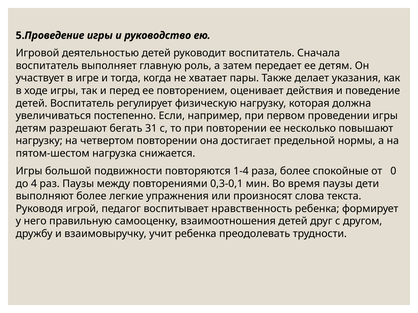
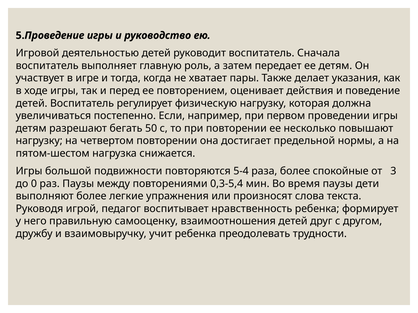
31: 31 -> 50 (151, 129)
1-4: 1-4 -> 5-4 (241, 171)
0: 0 -> 3 (393, 171)
4: 4 -> 0 (34, 184)
0,3-0,1: 0,3-0,1 -> 0,3-5,4 (227, 184)
